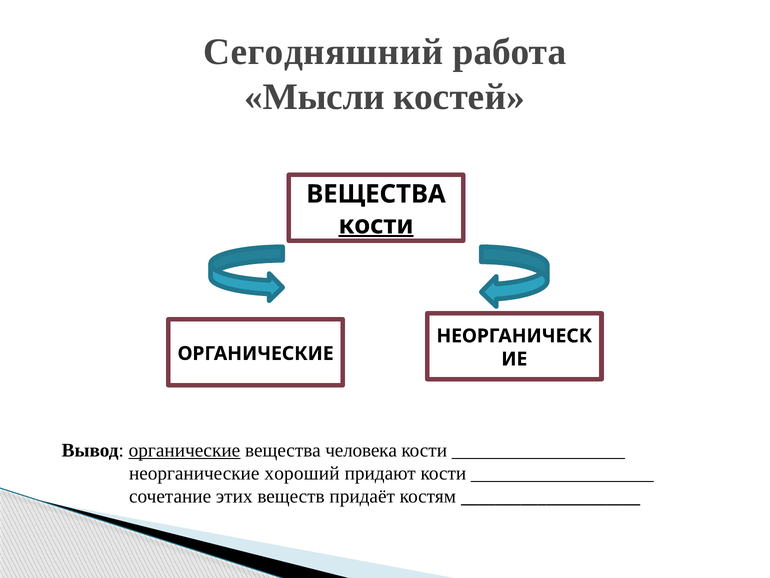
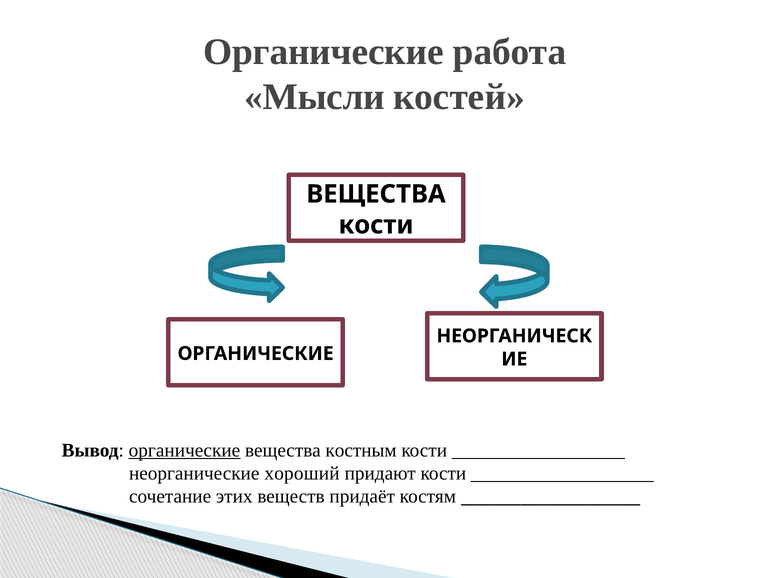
Сегодняшний: Сегодняшний -> Органические (324, 52)
кости underline: present -> none (376, 225)
человека: человека -> костным (361, 450)
